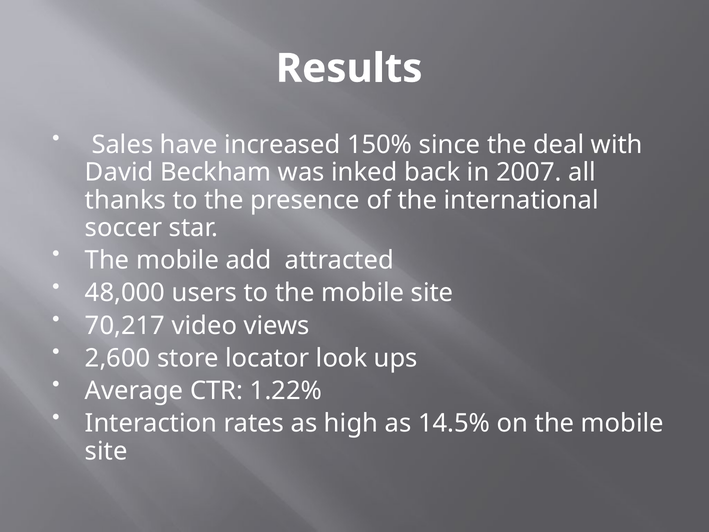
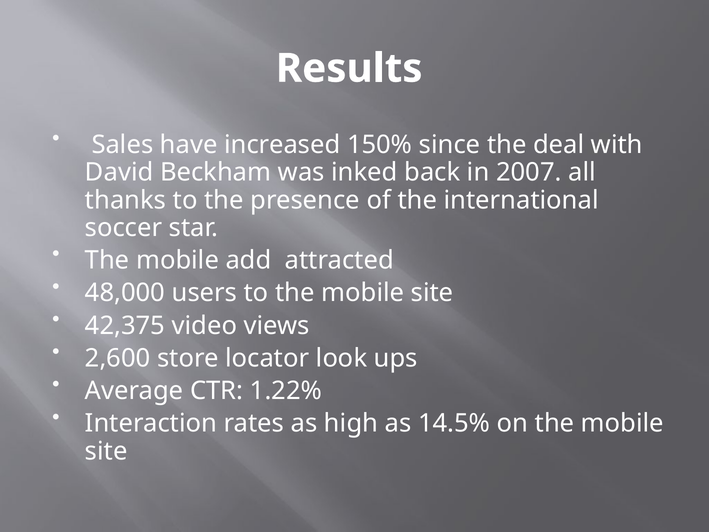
70,217: 70,217 -> 42,375 (125, 325)
